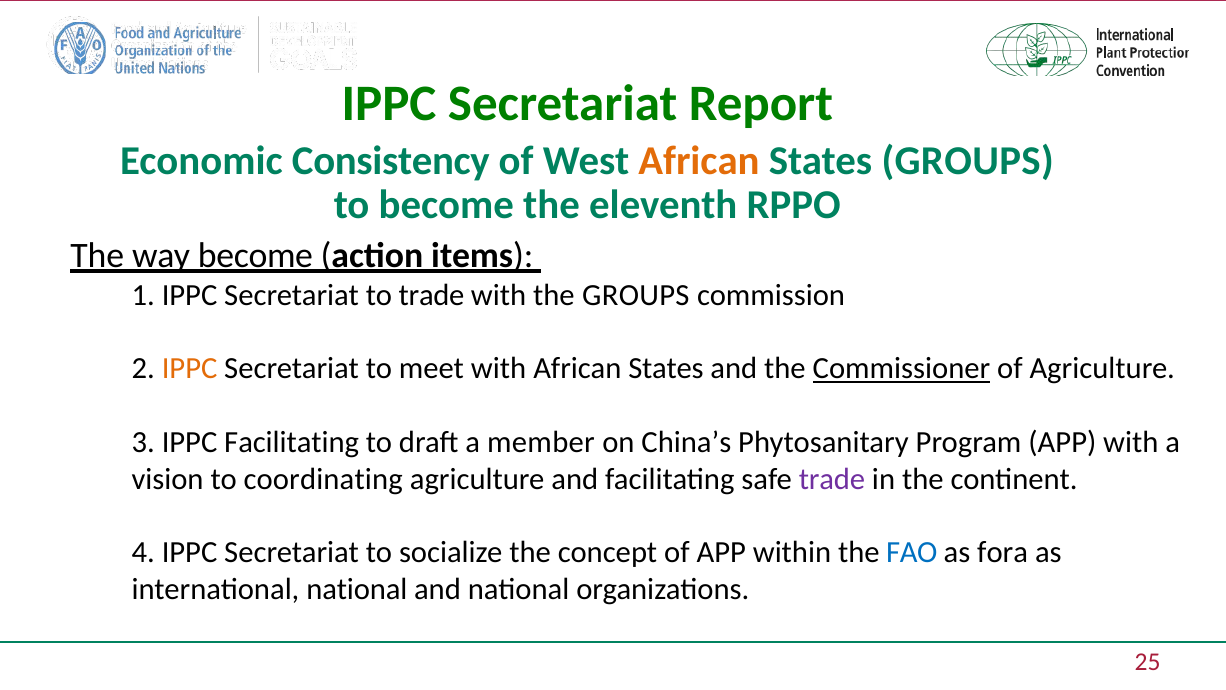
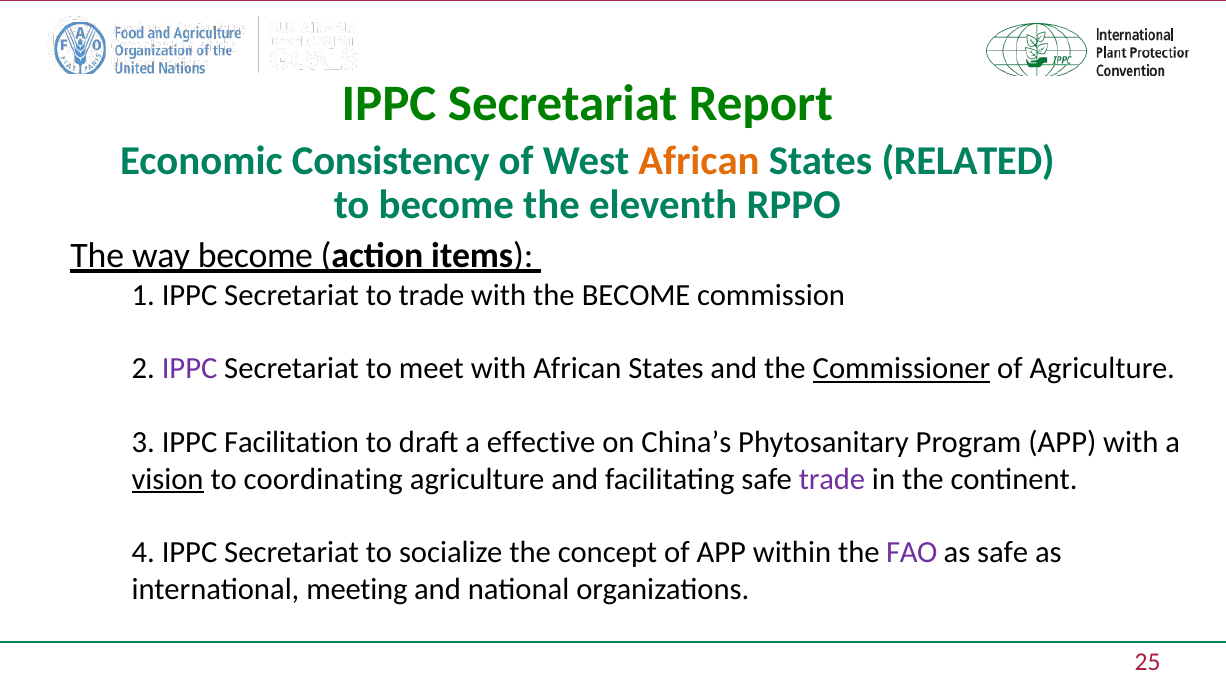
States GROUPS: GROUPS -> RELATED (968, 161)
the GROUPS: GROUPS -> BECOME (636, 295)
IPPC colour: orange -> purple (190, 368)
IPPC Facilitating: Facilitating -> Facilitation (292, 442)
member: member -> effective (541, 442)
vision underline: none -> present (168, 479)
FAO colour: blue -> purple (912, 552)
as fora: fora -> safe (1003, 552)
international national: national -> meeting (357, 589)
